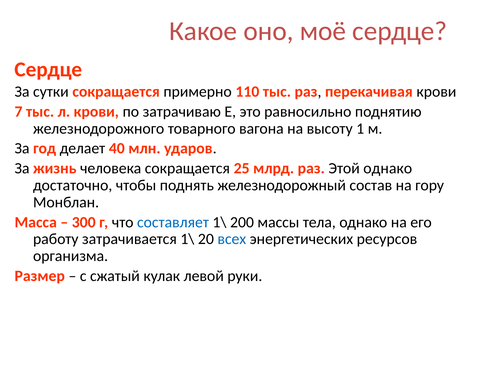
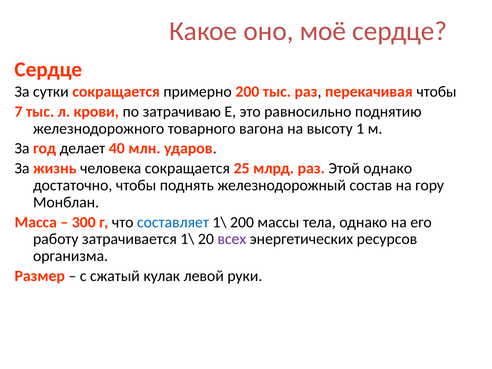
примерно 110: 110 -> 200 (247, 92)
перекачивая крови: крови -> чтобы (436, 92)
всех colour: blue -> purple (232, 239)
